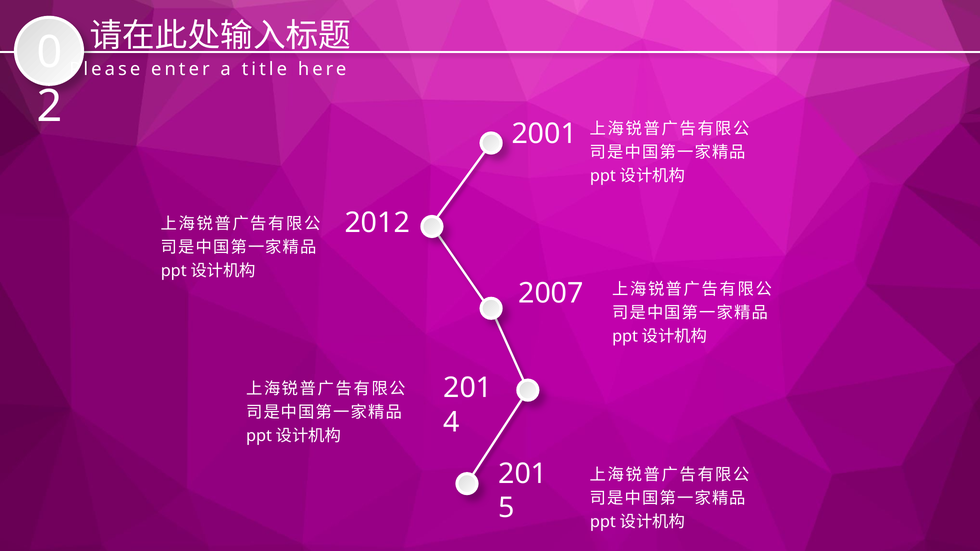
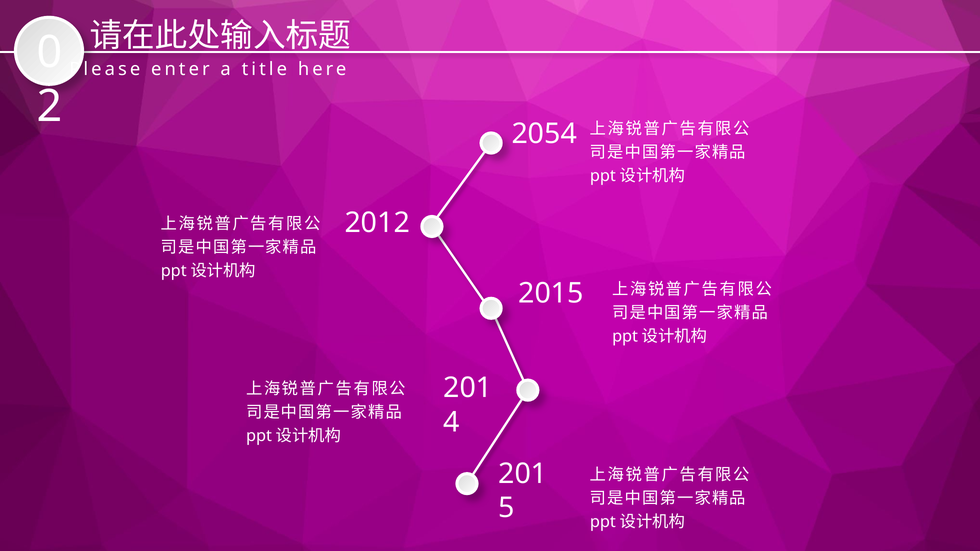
2001: 2001 -> 2054 (544, 134)
2007: 2007 -> 2015 (551, 293)
